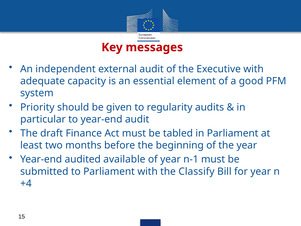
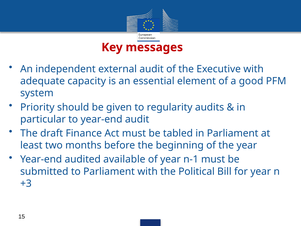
Classify: Classify -> Political (197, 171)
+4: +4 -> +3 (26, 183)
